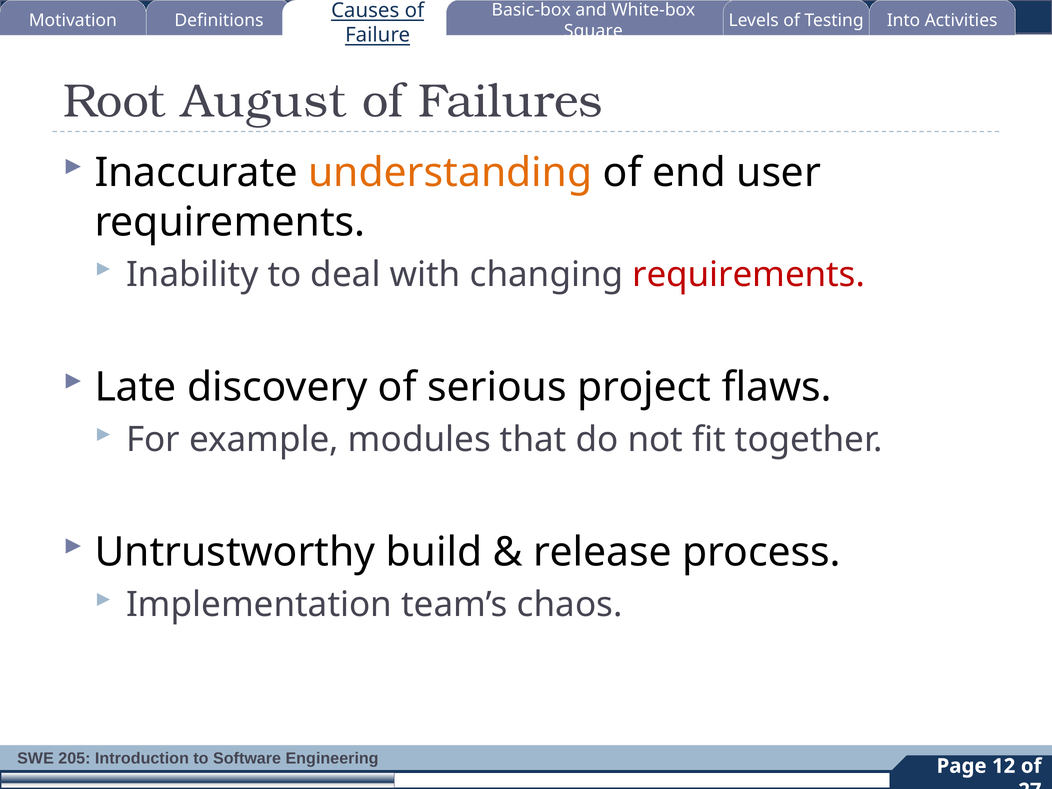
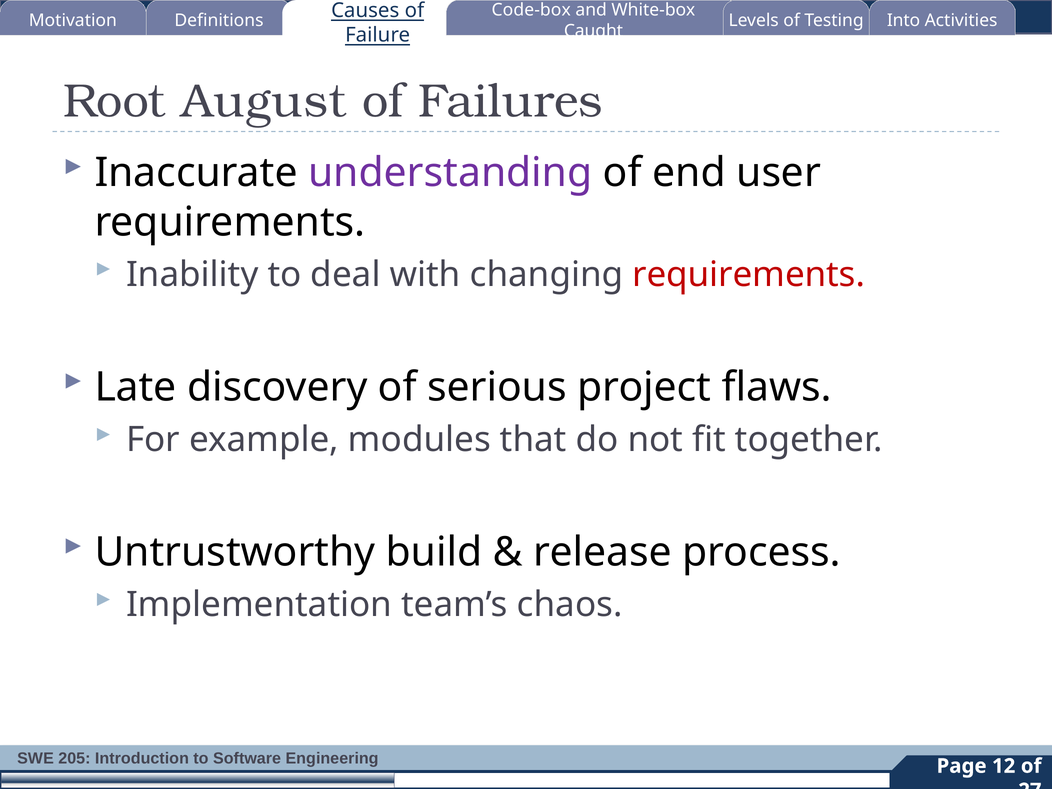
Basic-box: Basic-box -> Code-box (531, 10)
Square: Square -> Caught (593, 31)
understanding colour: orange -> purple (450, 173)
